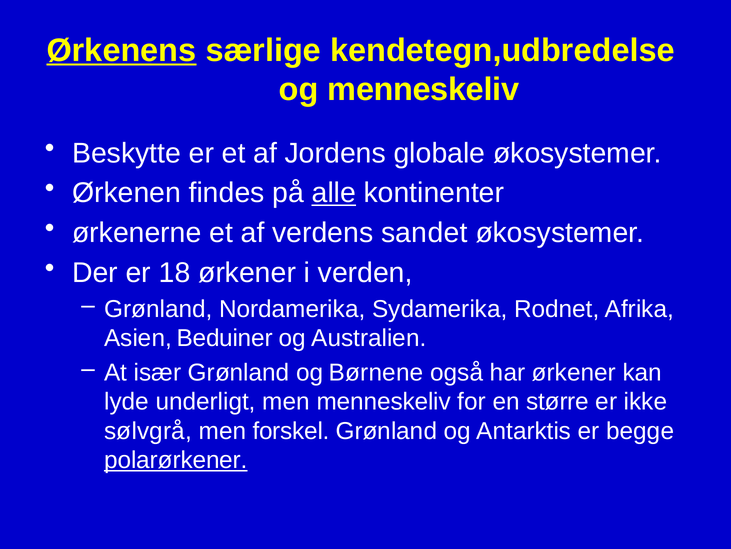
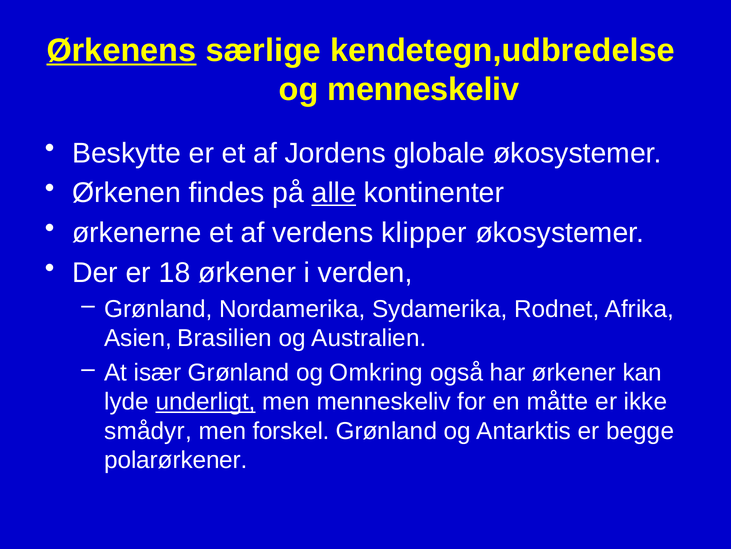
sandet: sandet -> klipper (424, 233)
Beduiner: Beduiner -> Brasilien (225, 338)
Børnene: Børnene -> Omkring (376, 372)
underligt underline: none -> present (206, 401)
større: større -> måtte (557, 401)
sølvgrå: sølvgrå -> smådyr (148, 430)
polarørkener underline: present -> none (176, 460)
